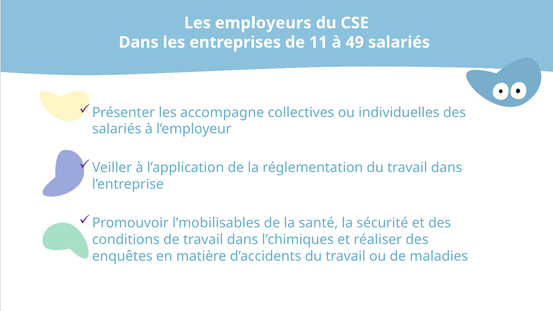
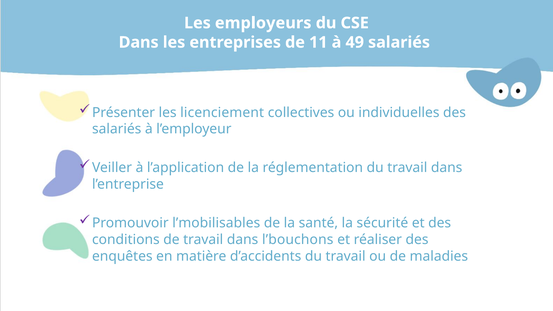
accompagne: accompagne -> licenciement (222, 113)
l’chimiques: l’chimiques -> l’bouchons (298, 240)
